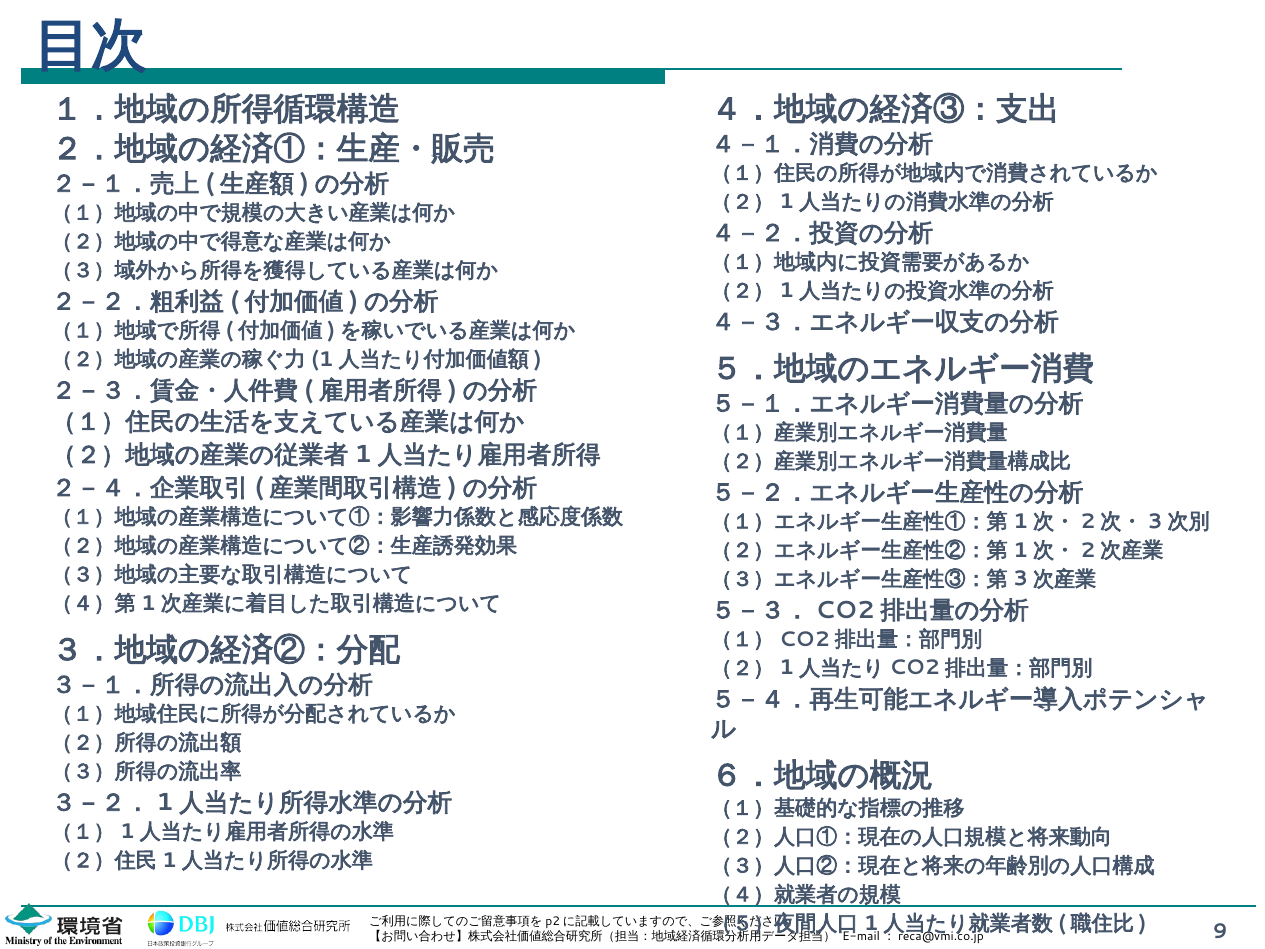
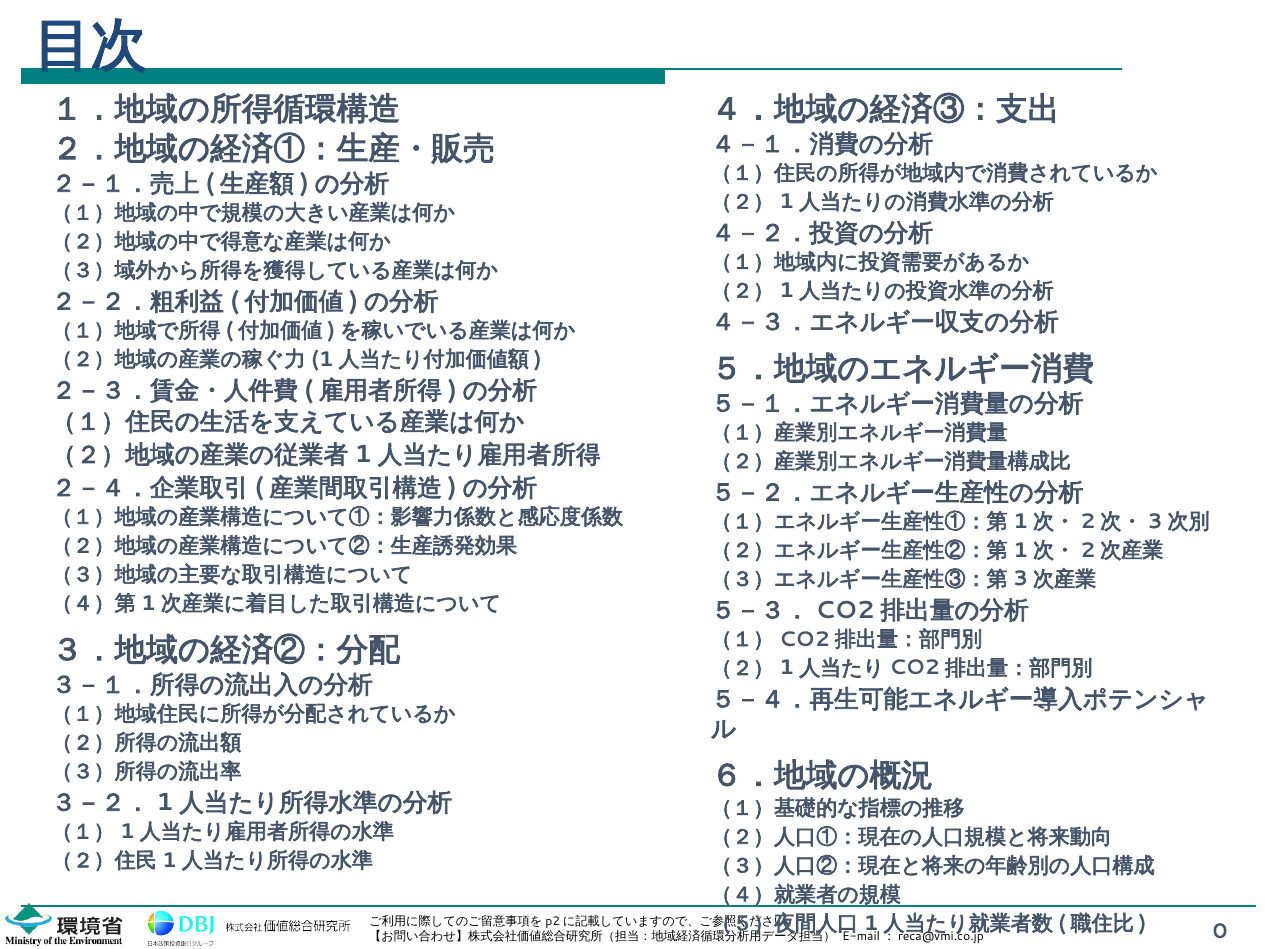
9: 9 -> 0 (1220, 931)
